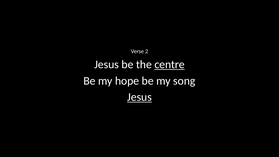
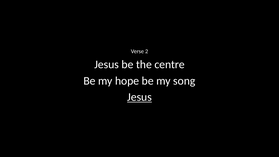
centre underline: present -> none (170, 64)
